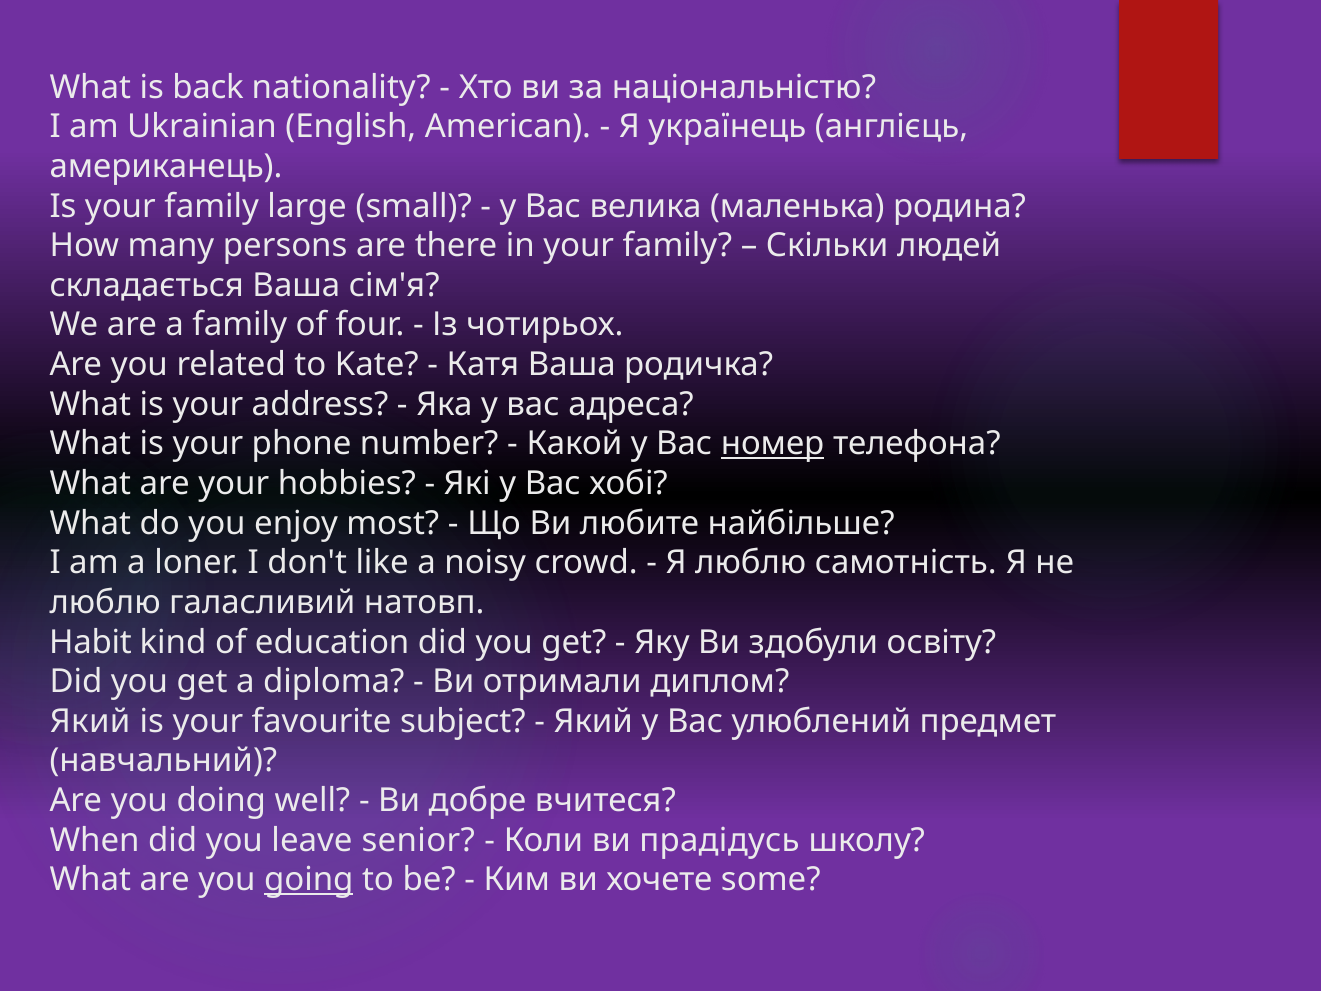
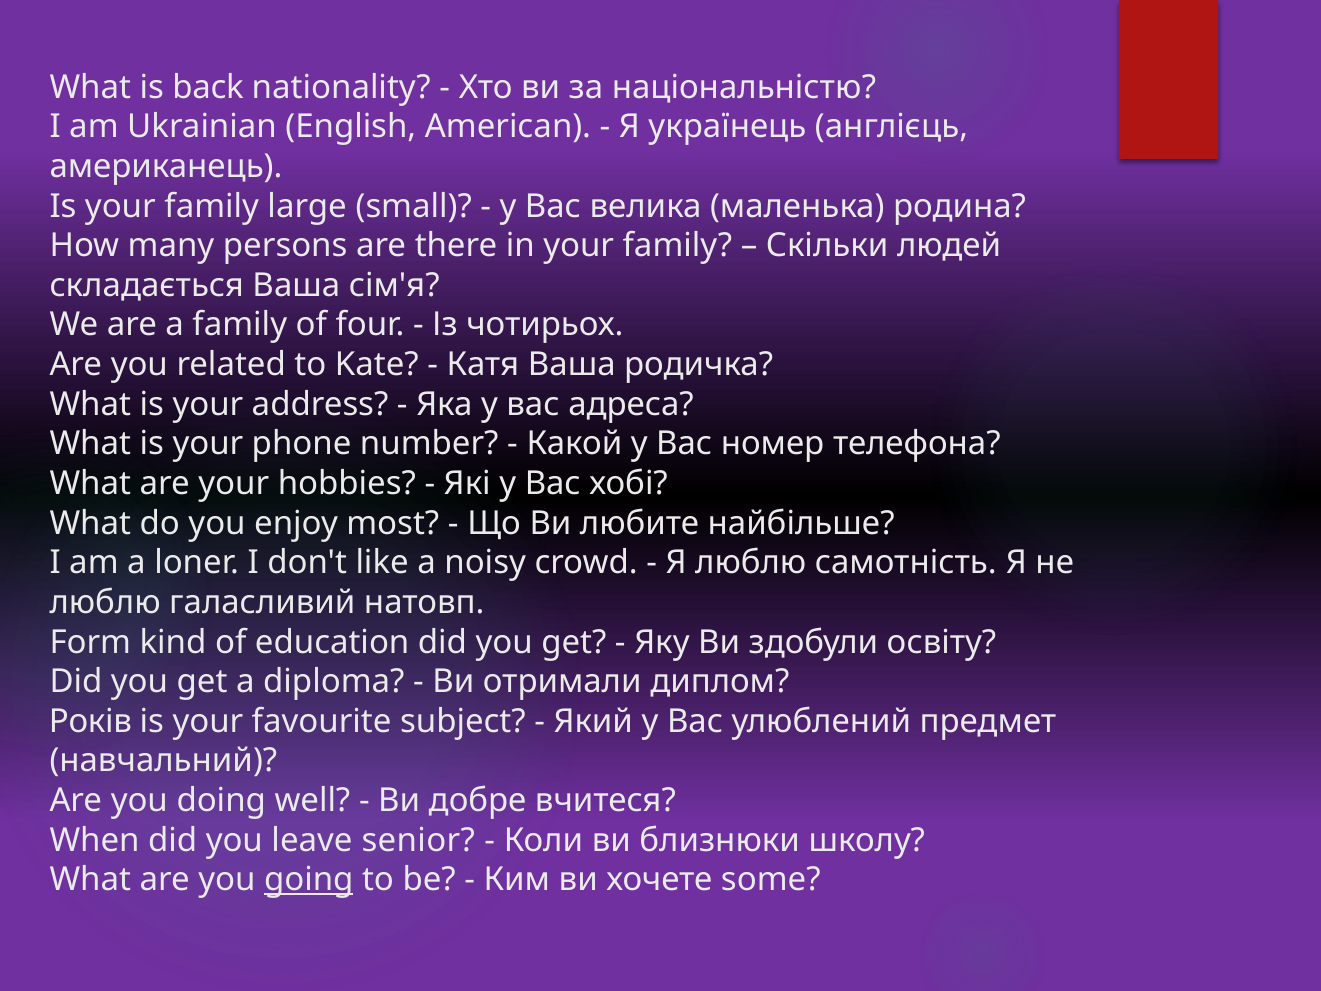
номер underline: present -> none (773, 444)
Habit: Habit -> Form (90, 642)
Який: Який -> Років (90, 721)
прадідусь: прадідусь -> близнюки (720, 840)
